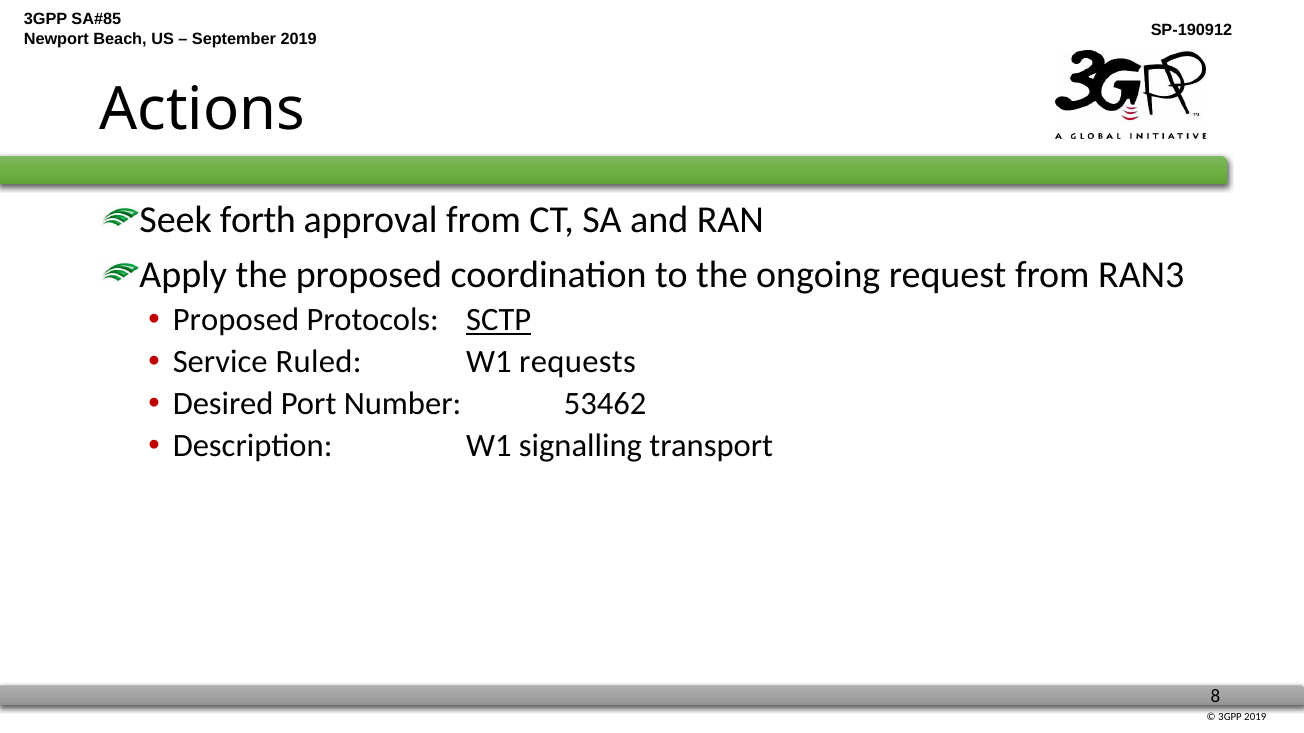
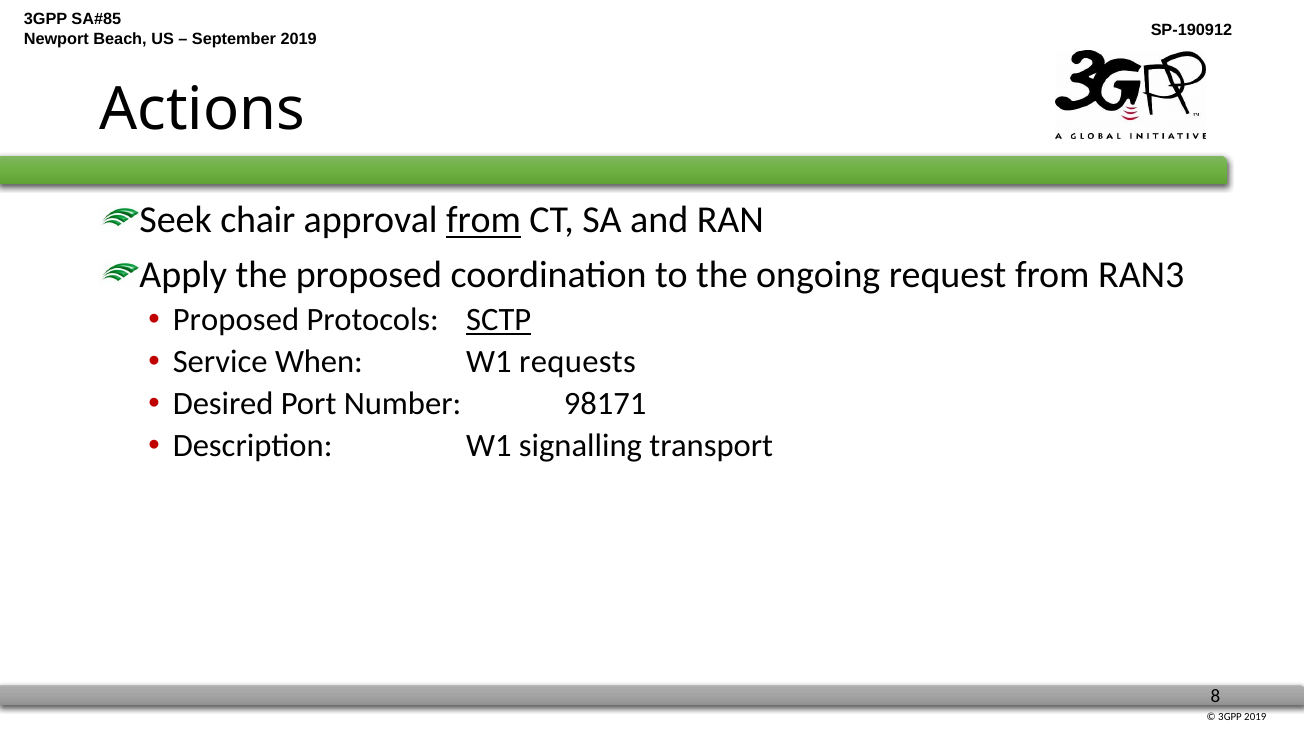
forth: forth -> chair (258, 220)
from underline: none -> present (484, 220)
Ruled: Ruled -> When (319, 362)
53462: 53462 -> 98171 (605, 404)
